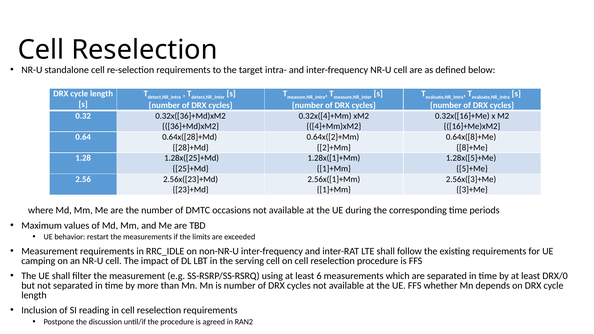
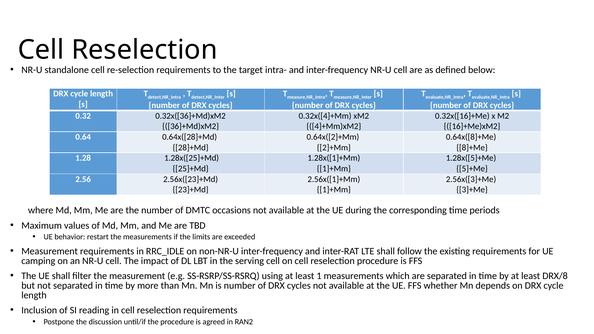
6: 6 -> 1 (319, 276)
DRX/0: DRX/0 -> DRX/8 (555, 276)
